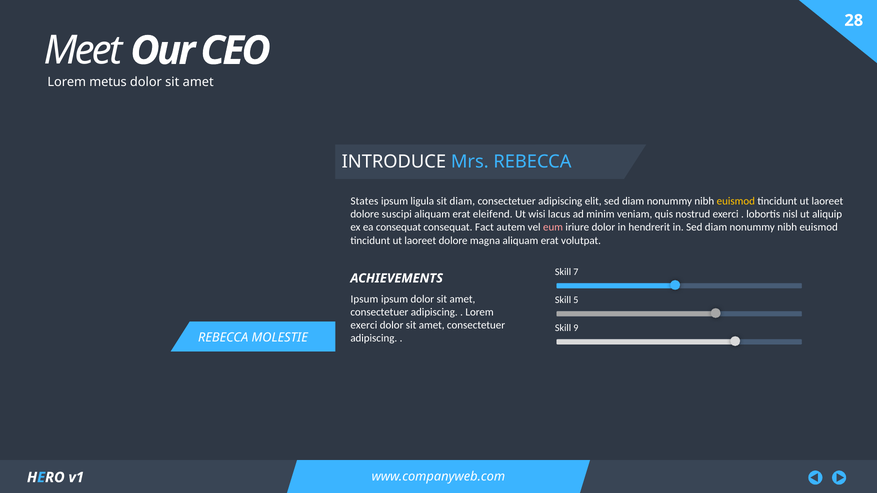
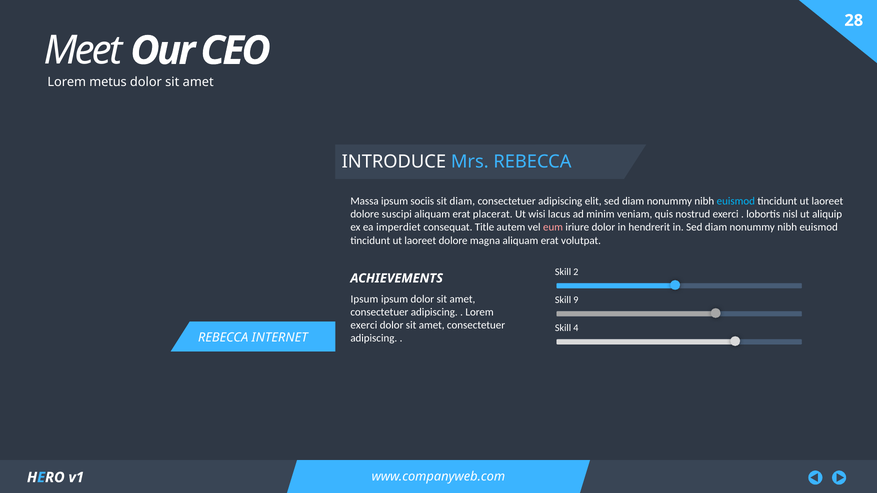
States: States -> Massa (365, 201)
ligula: ligula -> sociis (422, 201)
euismod colour: yellow -> light blue (736, 201)
eleifend: eleifend -> placerat (493, 214)
ea consequat: consequat -> imperdiet (398, 228)
Fact: Fact -> Title (485, 228)
7: 7 -> 2 (576, 272)
5: 5 -> 9 (576, 300)
9: 9 -> 4 (576, 328)
MOLESTIE: MOLESTIE -> INTERNET (280, 338)
